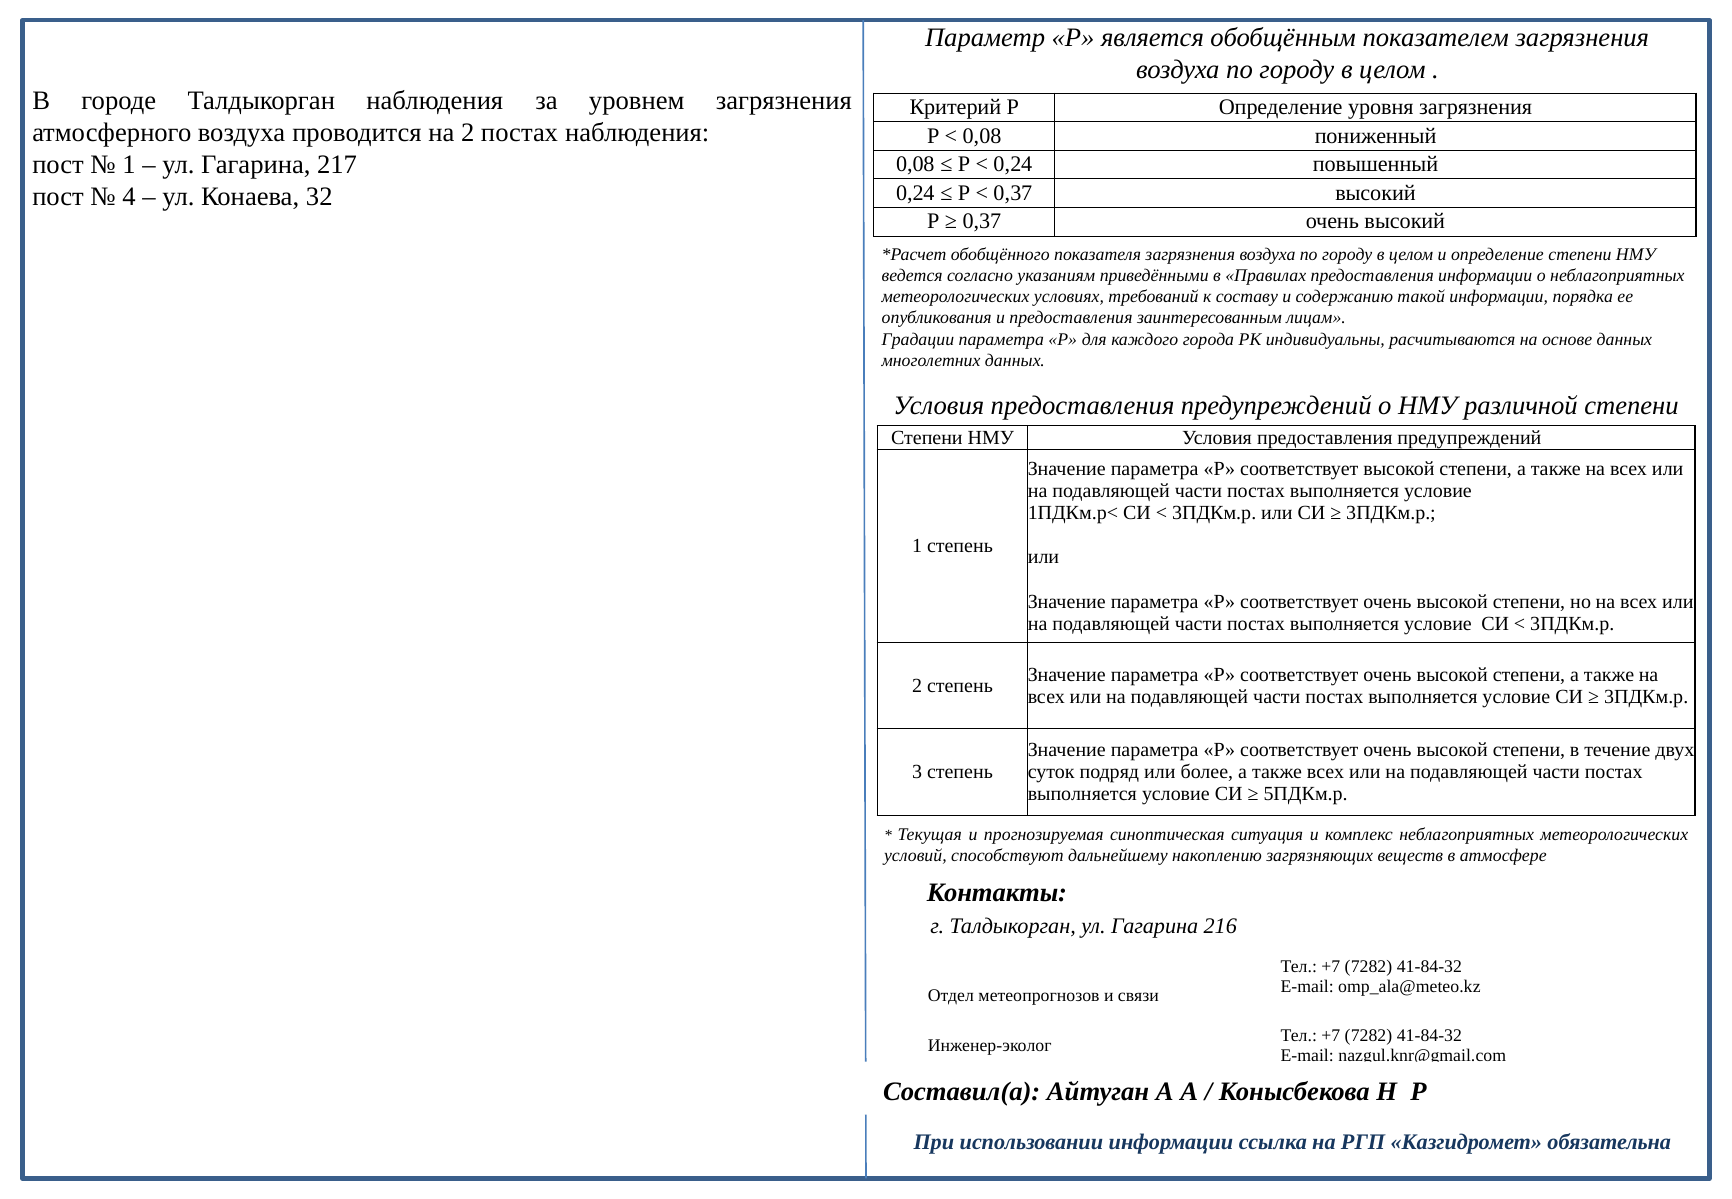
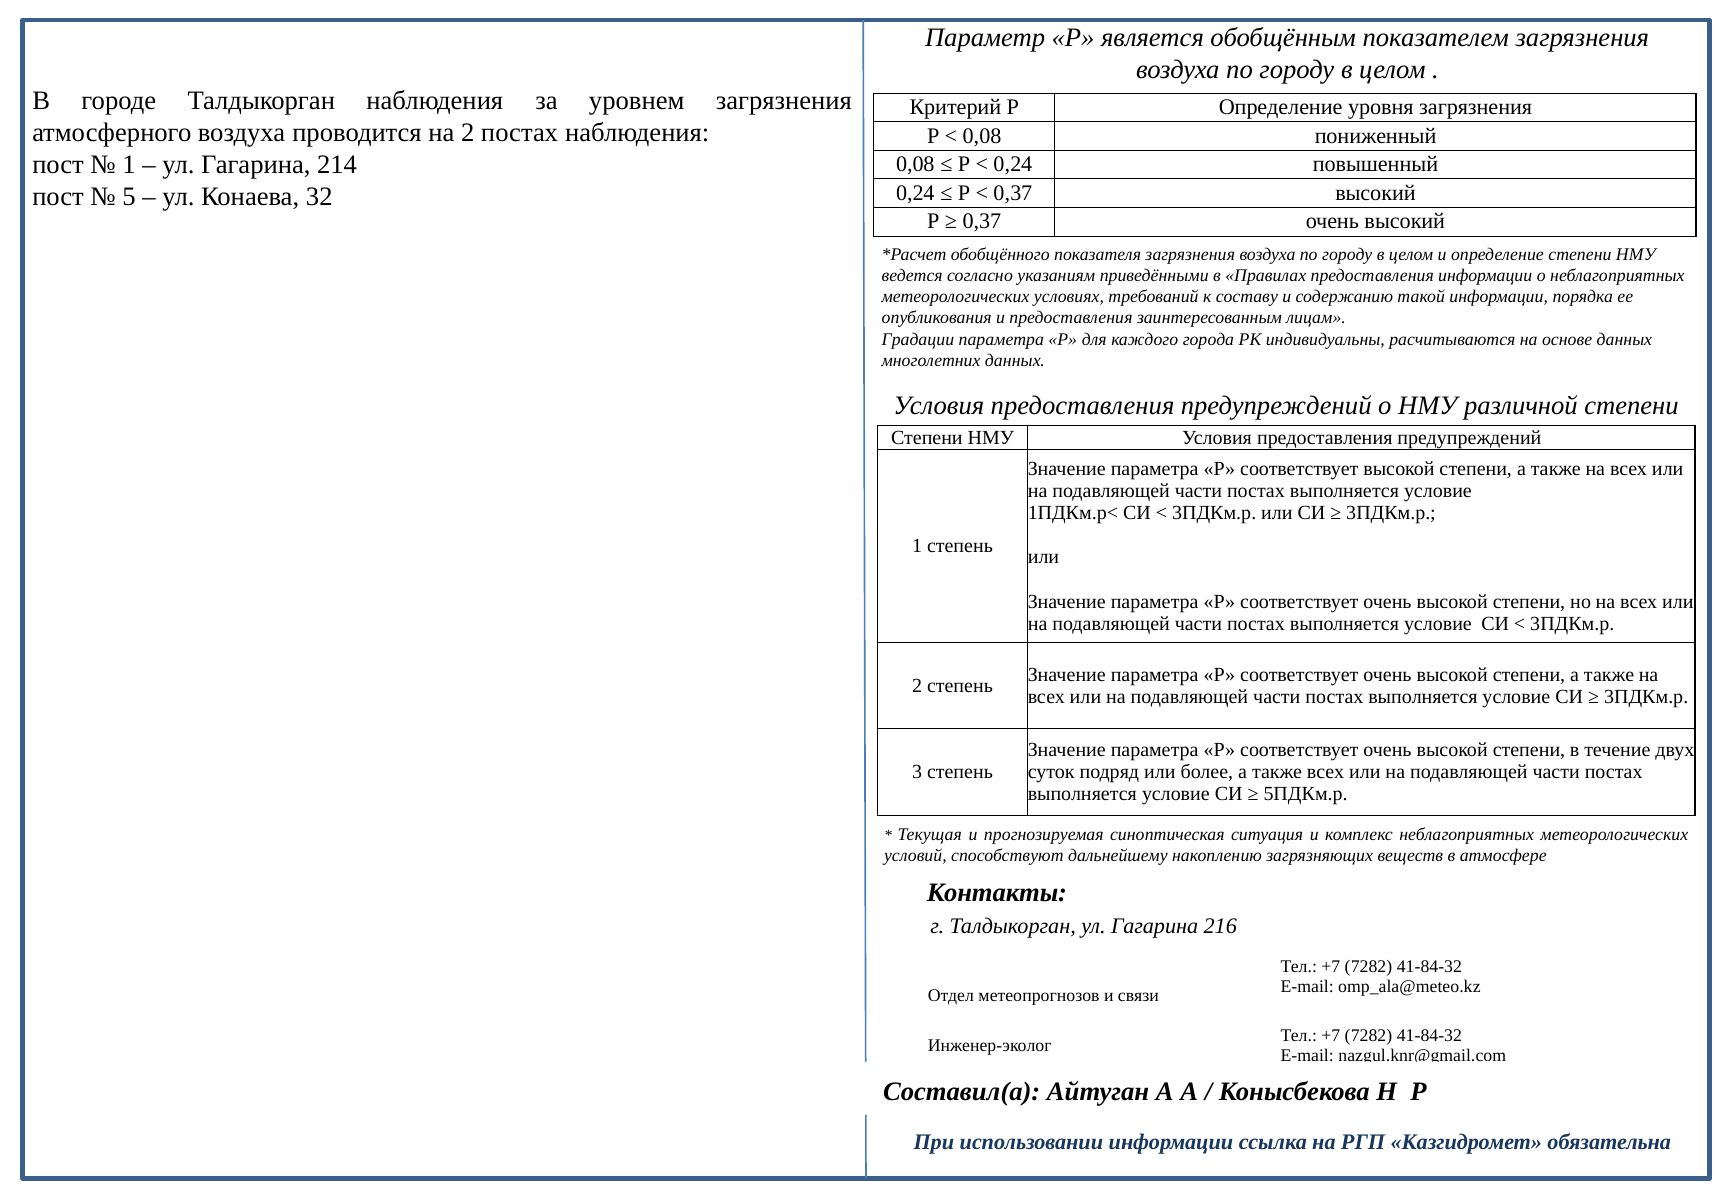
217: 217 -> 214 (337, 165)
4: 4 -> 5 (129, 197)
